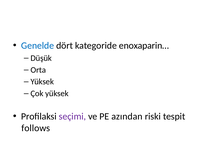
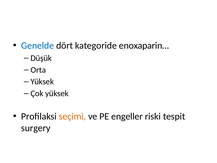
seçimi colour: purple -> orange (72, 116)
azından: azından -> engeller (127, 116)
follows: follows -> surgery (36, 128)
